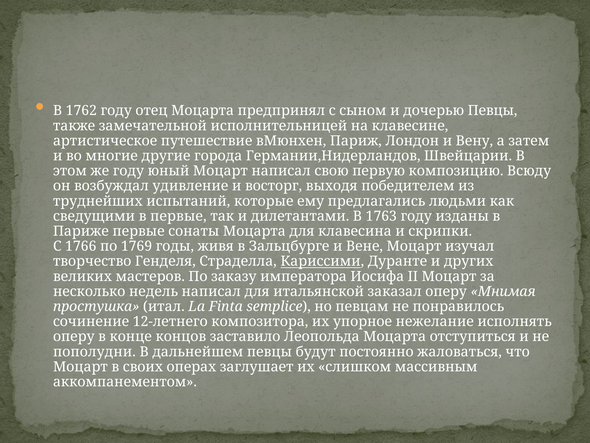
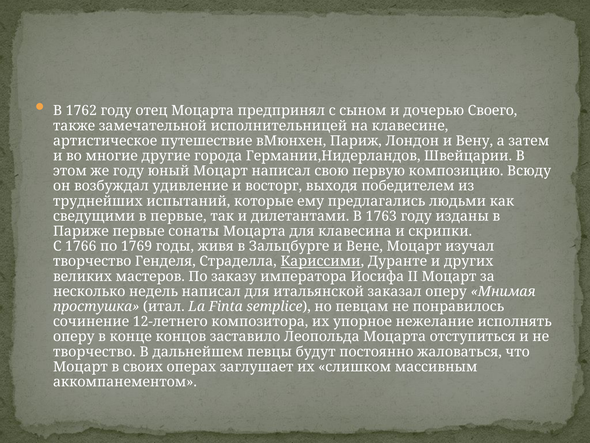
дочерью Певцы: Певцы -> Своего (493, 111)
пополудни: пополудни -> творчество (94, 351)
